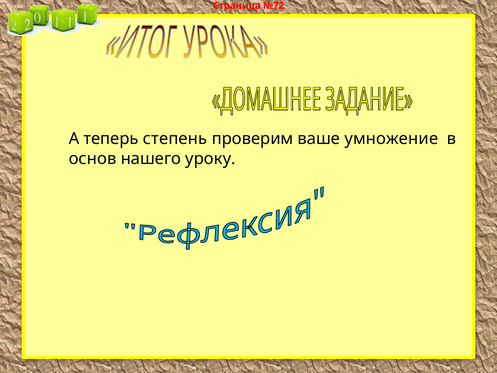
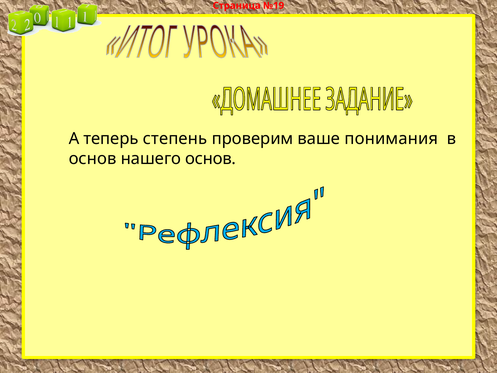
№72: №72 -> №19 (274, 6)
умножение: умножение -> понимания (391, 139)
нашего уроку: уроку -> основ (211, 158)
